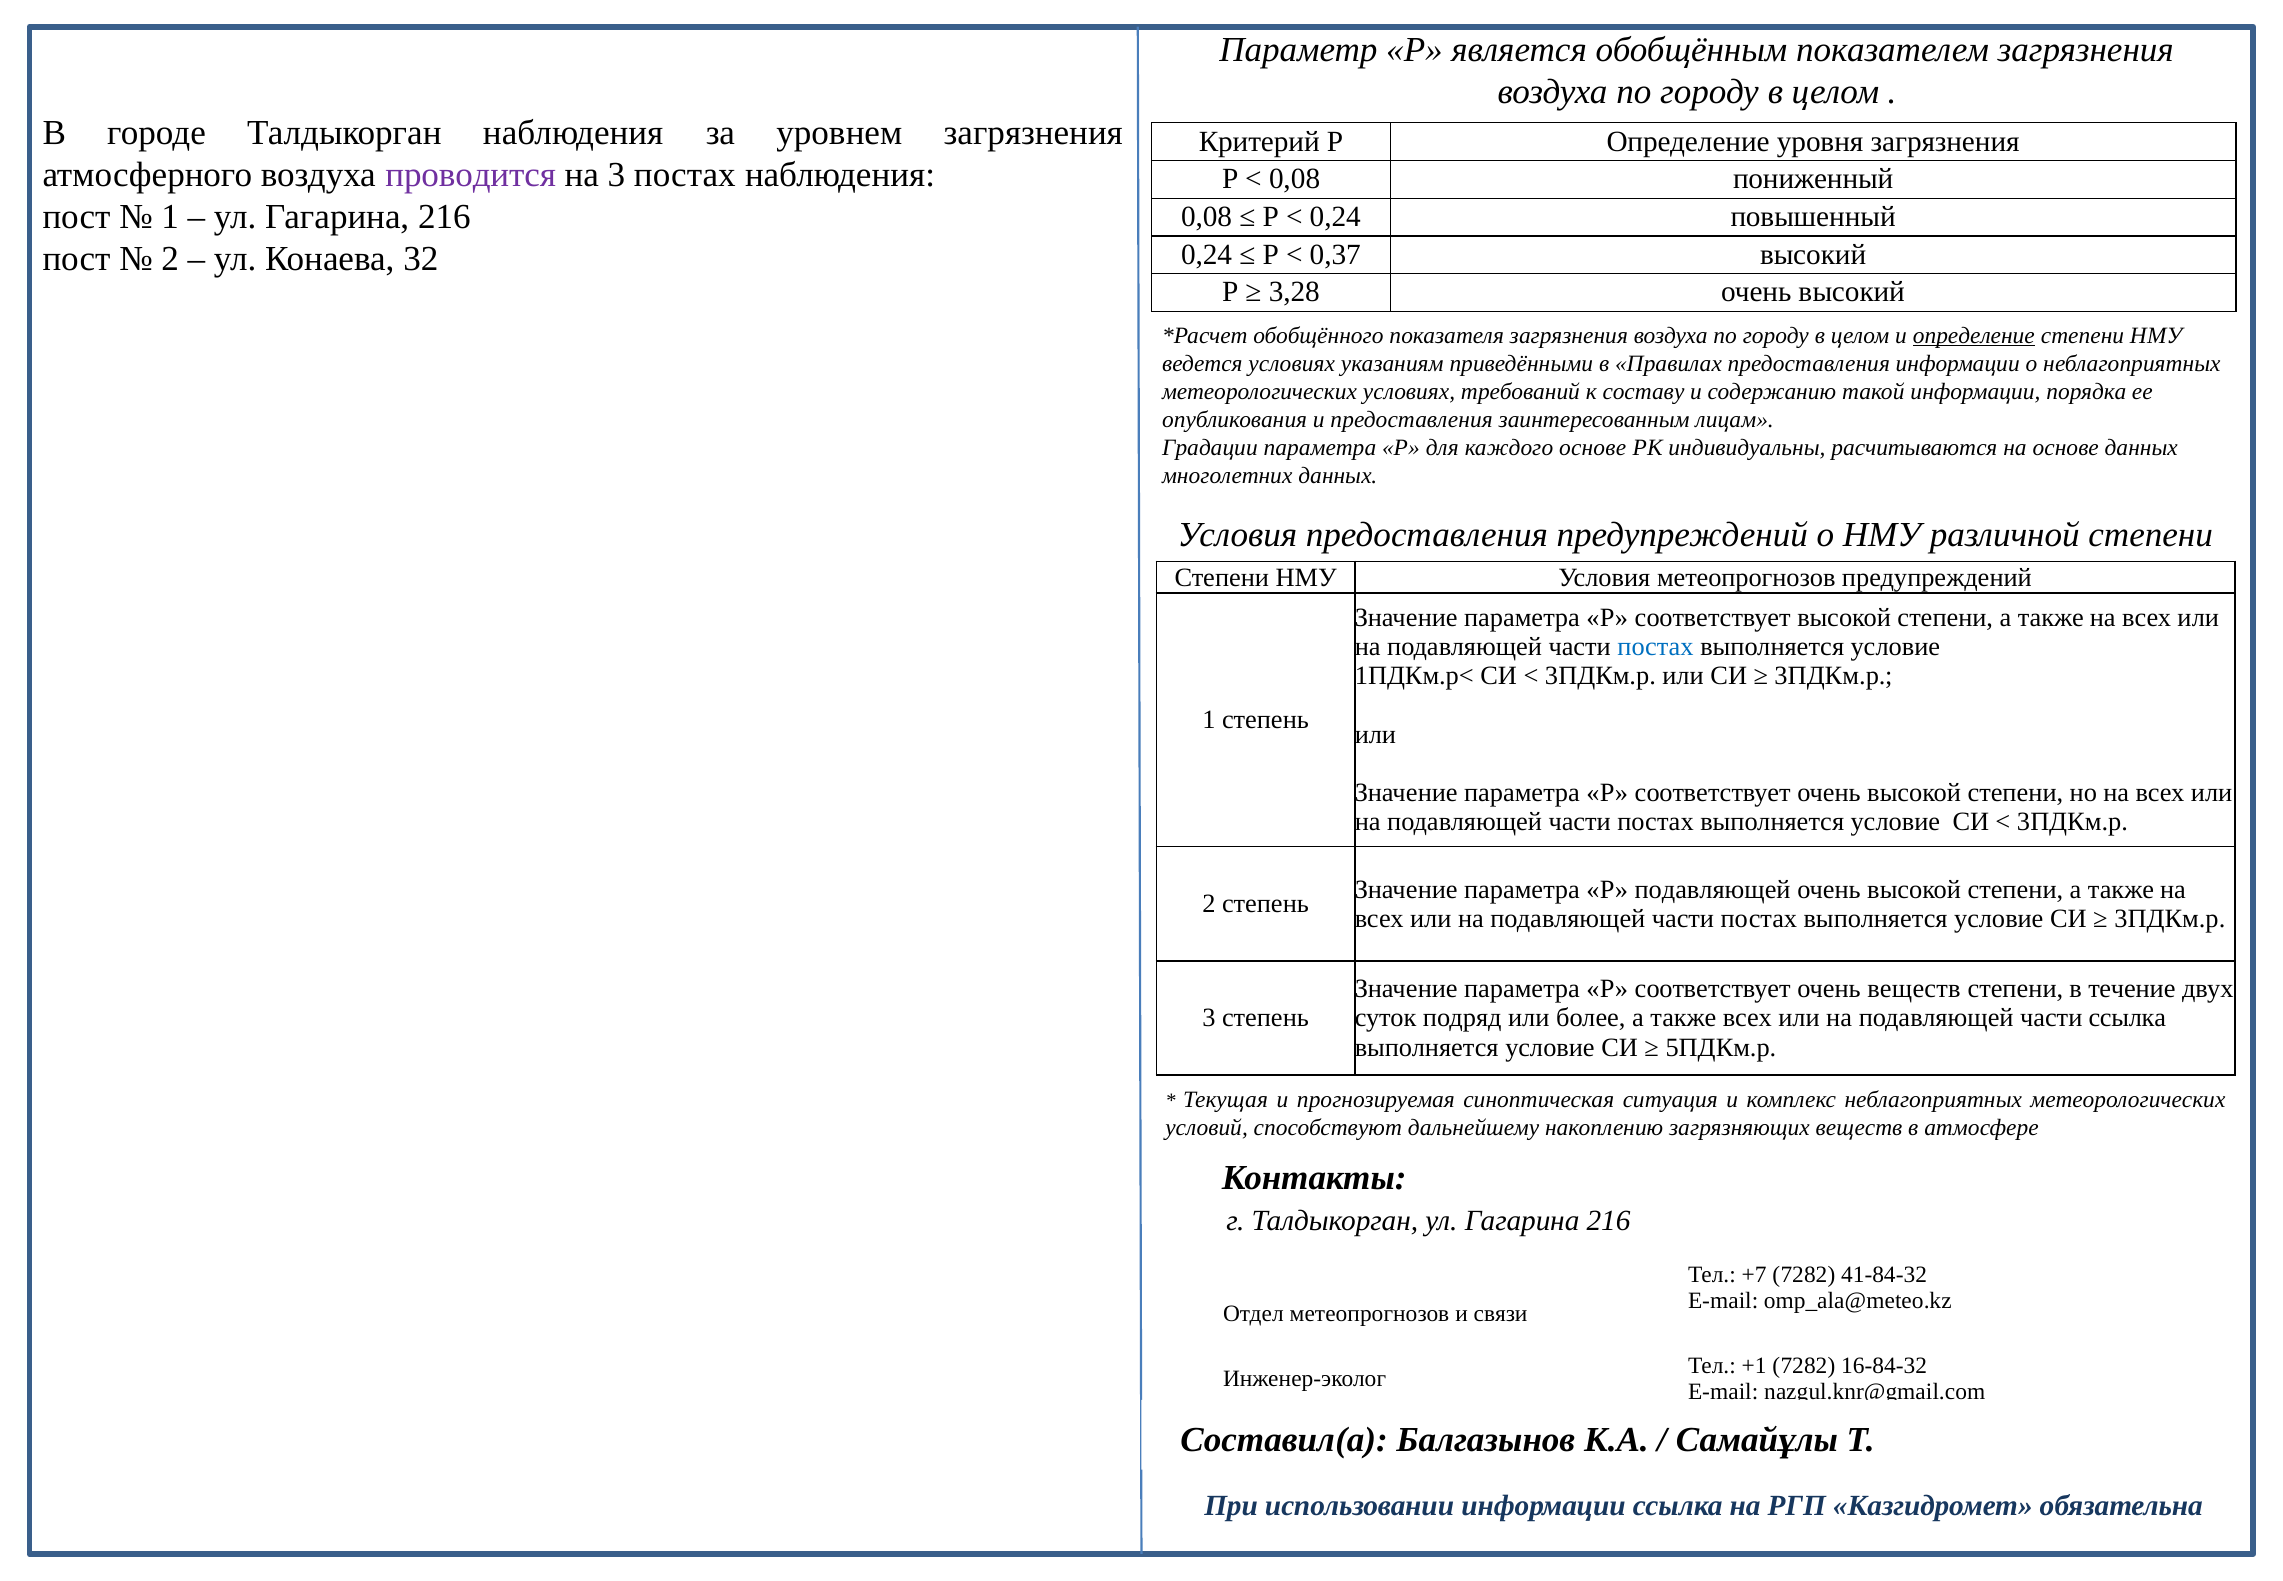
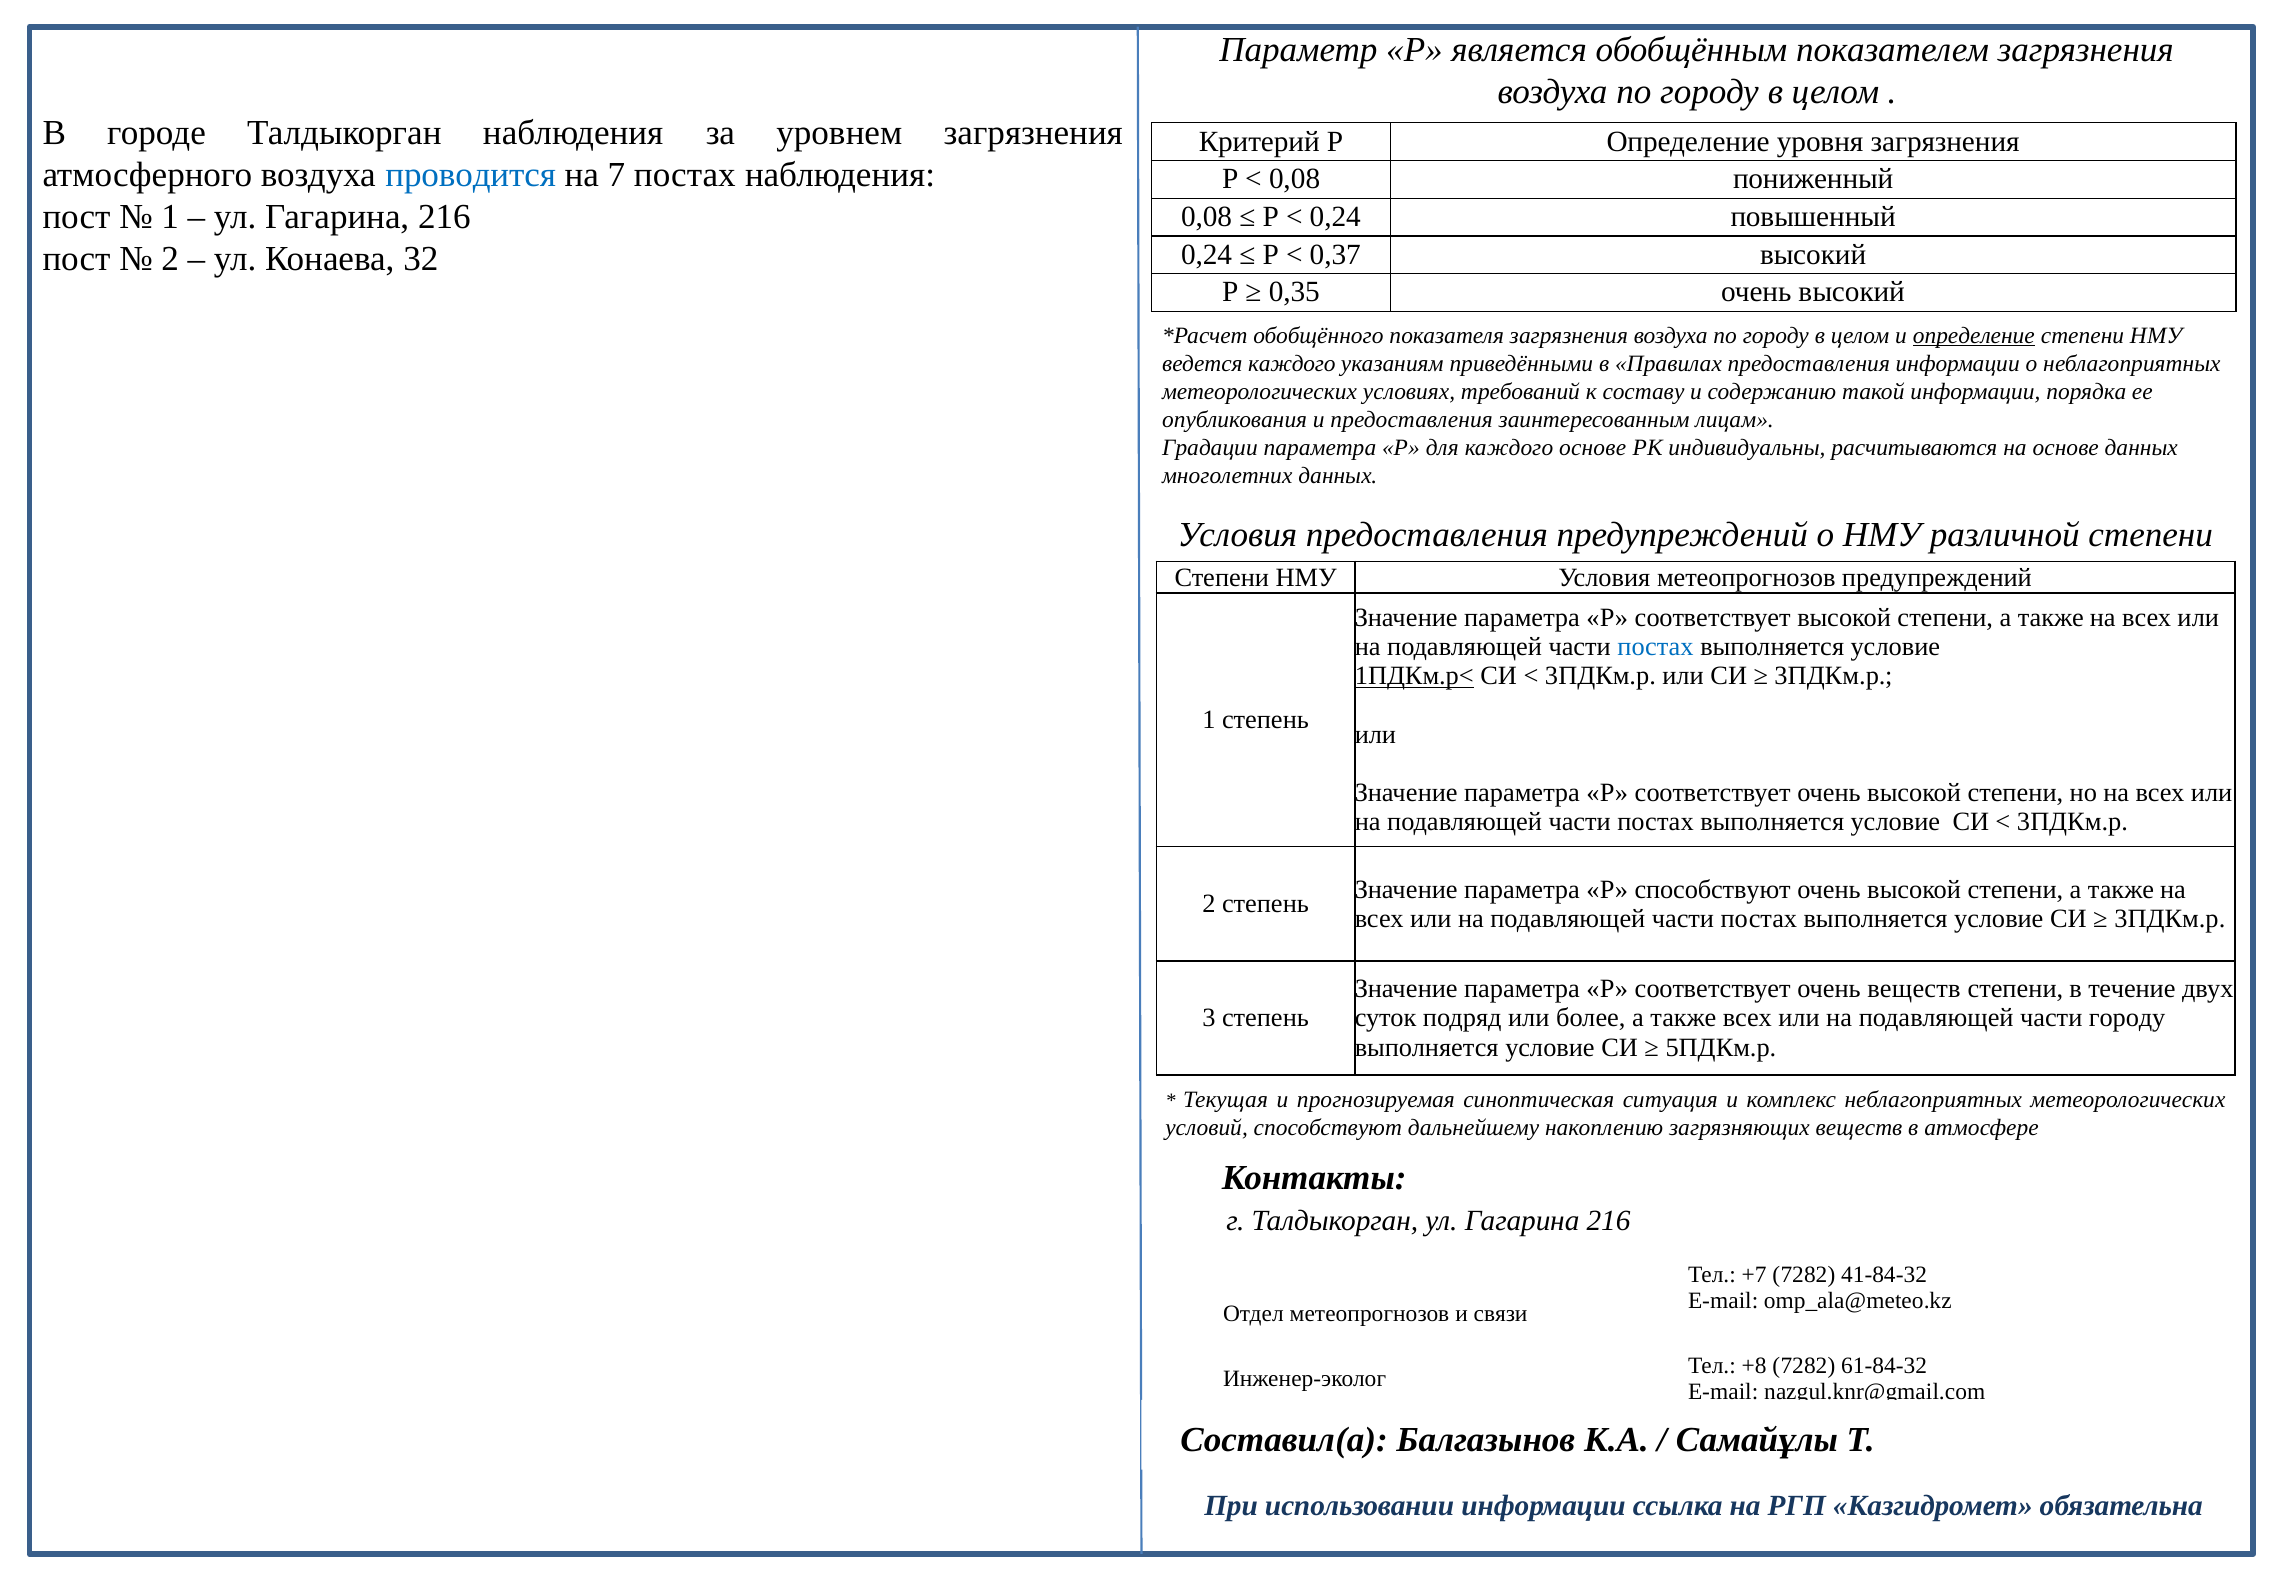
проводится colour: purple -> blue (471, 175)
на 3: 3 -> 7 (616, 175)
3,28: 3,28 -> 0,35 (1294, 292)
ведется условиях: условиях -> каждого (1292, 363)
1ПДКм.р< underline: none -> present (1414, 676)
Р подавляющей: подавляющей -> способствуют (1713, 889)
части ссылка: ссылка -> городу (2127, 1018)
+1: +1 -> +8 (1754, 1365)
16-84-32: 16-84-32 -> 61-84-32 (1884, 1365)
